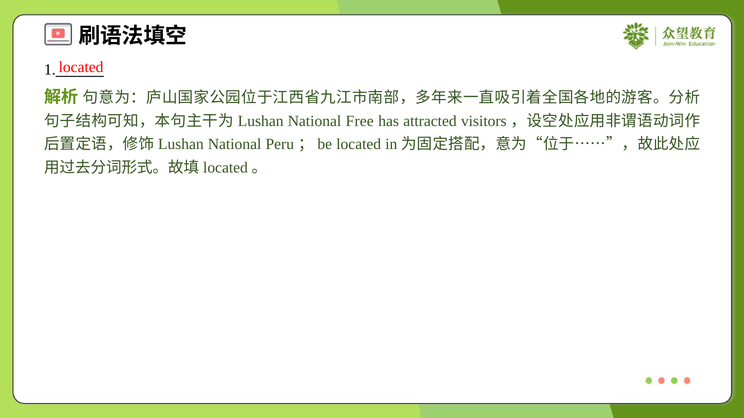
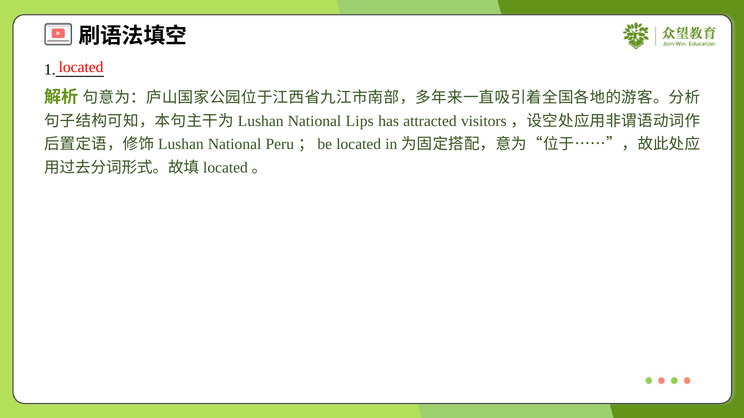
Free: Free -> Lips (360, 121)
